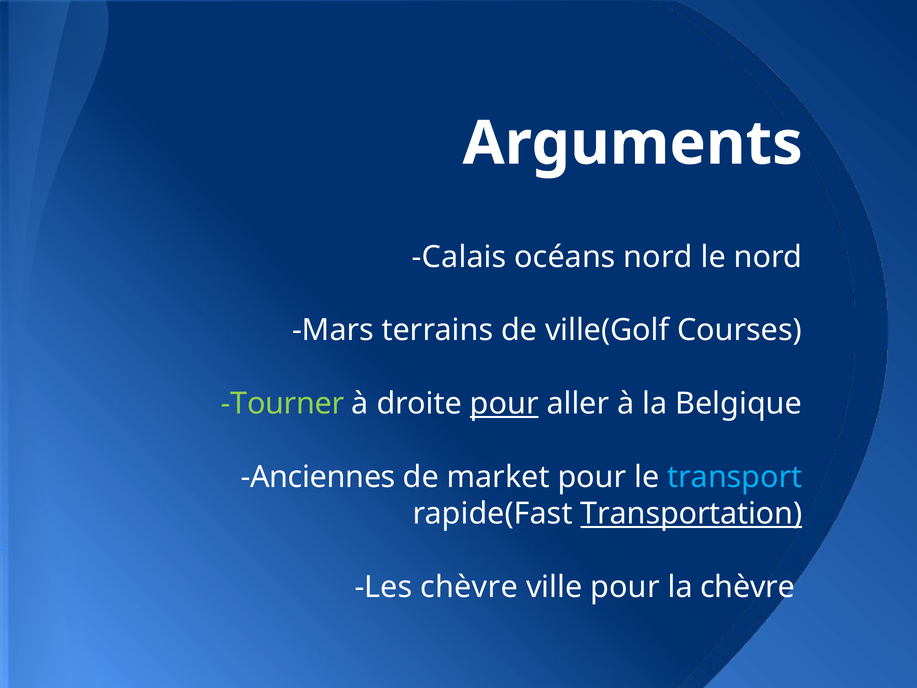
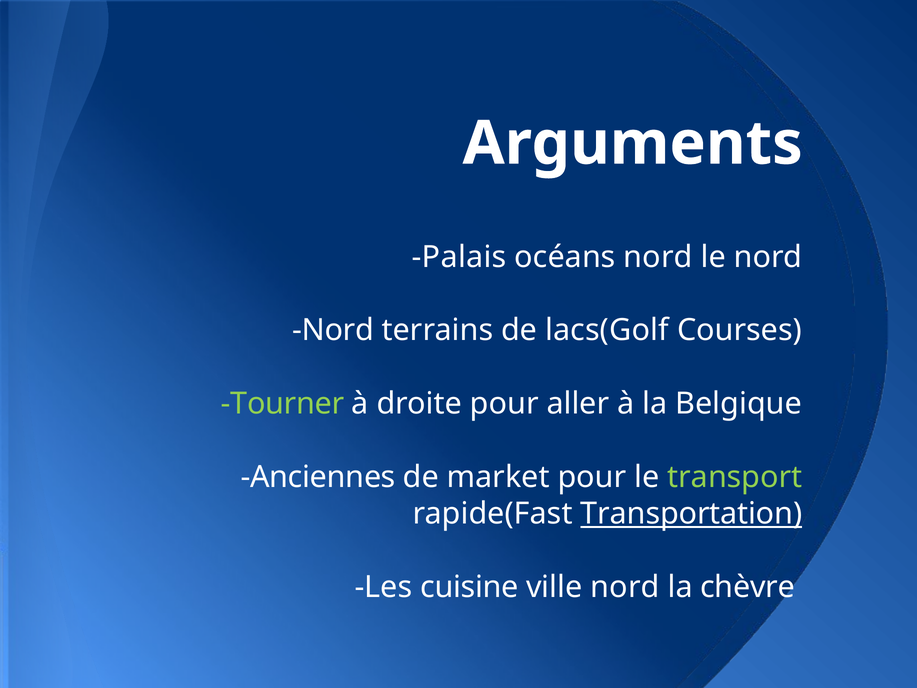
Calais: Calais -> Palais (459, 257)
Mars: Mars -> Nord (333, 330)
ville(Golf: ville(Golf -> lacs(Golf (607, 330)
pour underline: present -> none (504, 404)
transport colour: light blue -> light green (735, 477)
Les chèvre: chèvre -> cuisine (469, 587)
ville pour: pour -> nord (625, 587)
